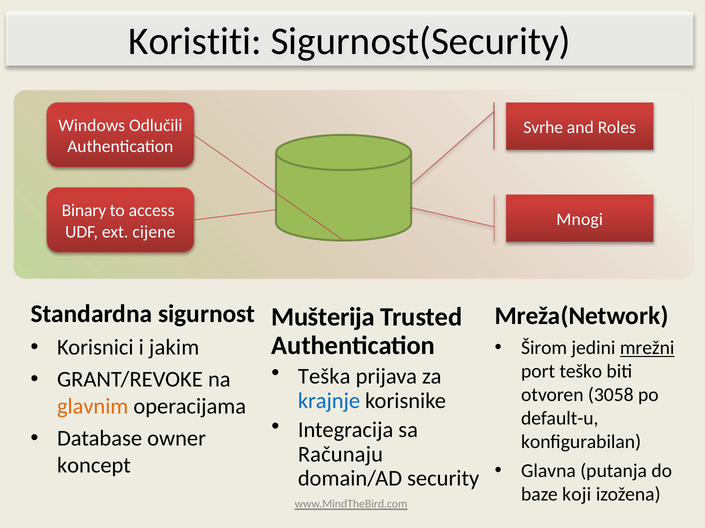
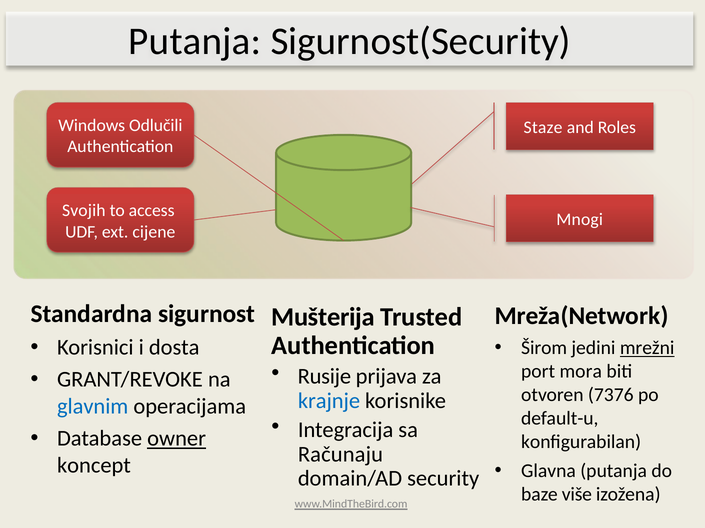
Koristiti: Koristiti -> Putanja (195, 41)
Svrhe: Svrhe -> Staze (543, 128)
Binary: Binary -> Svojih (84, 211)
jakim: jakim -> dosta (174, 348)
Teška: Teška -> Rusije (324, 377)
teško: teško -> mora (581, 372)
3058: 3058 -> 7376 (611, 395)
glavnim colour: orange -> blue (93, 407)
owner underline: none -> present (177, 439)
koji: koji -> više (577, 495)
